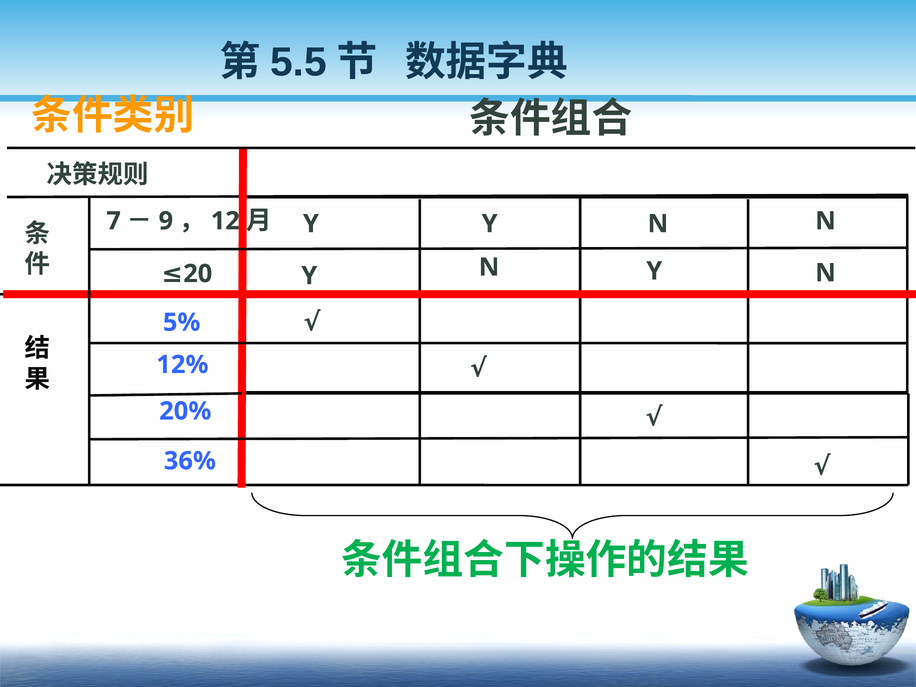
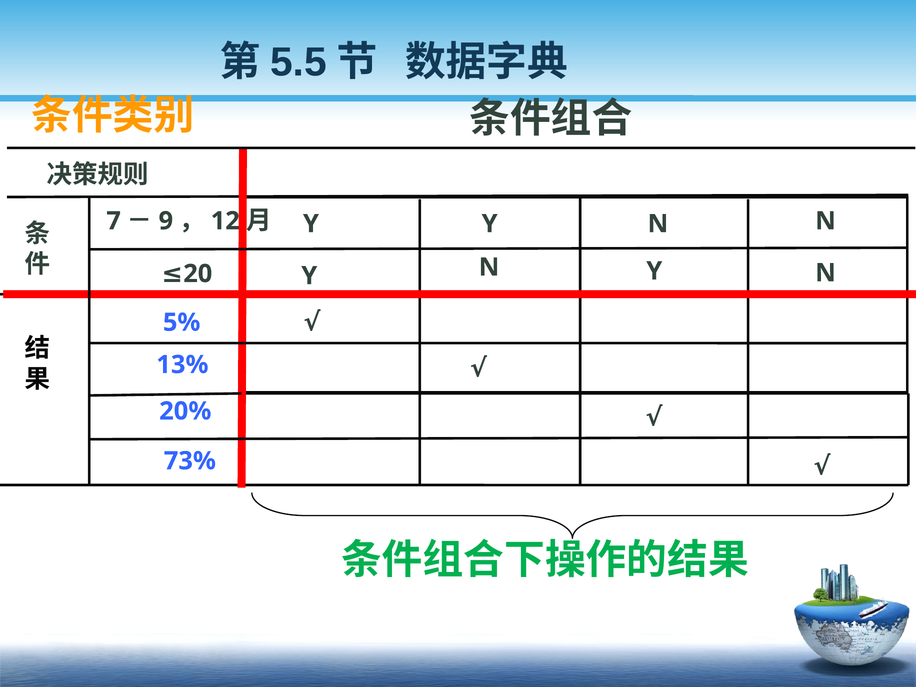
12%: 12% -> 13% (182, 365)
36%: 36% -> 73% (190, 461)
